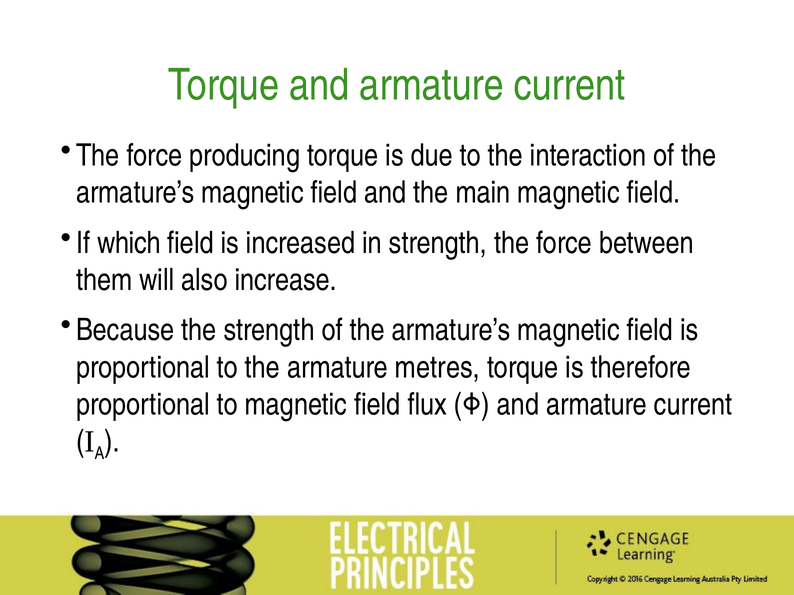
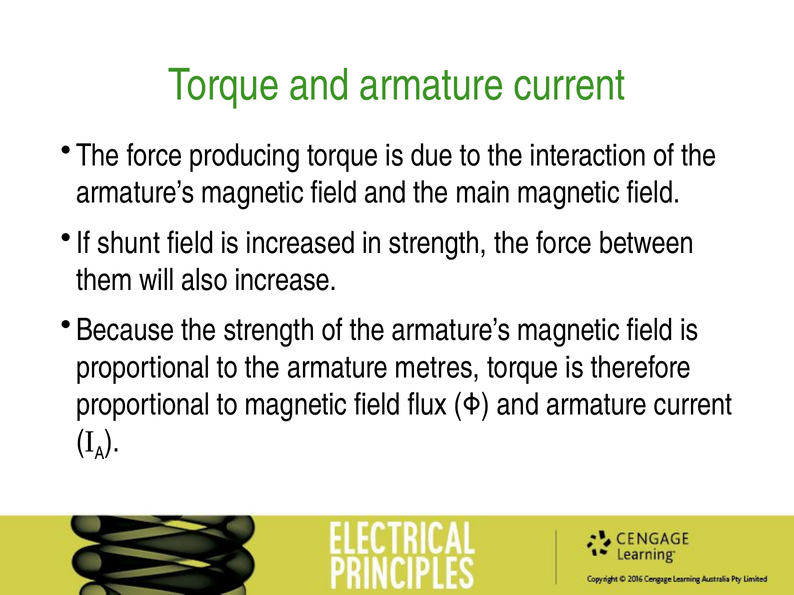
which: which -> shunt (129, 243)
